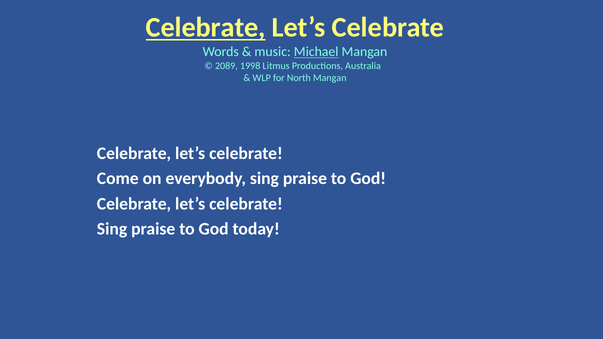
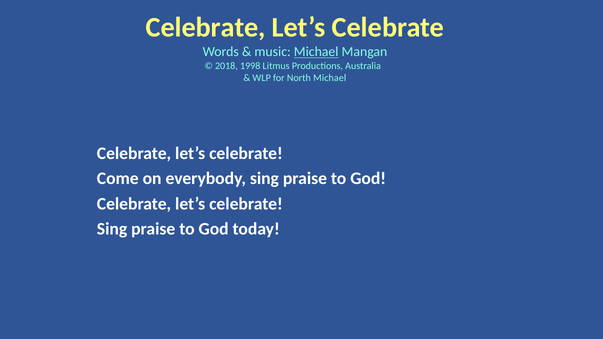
Celebrate underline: present -> none (206, 28)
2089: 2089 -> 2018 (226, 66)
North Mangan: Mangan -> Michael (330, 78)
